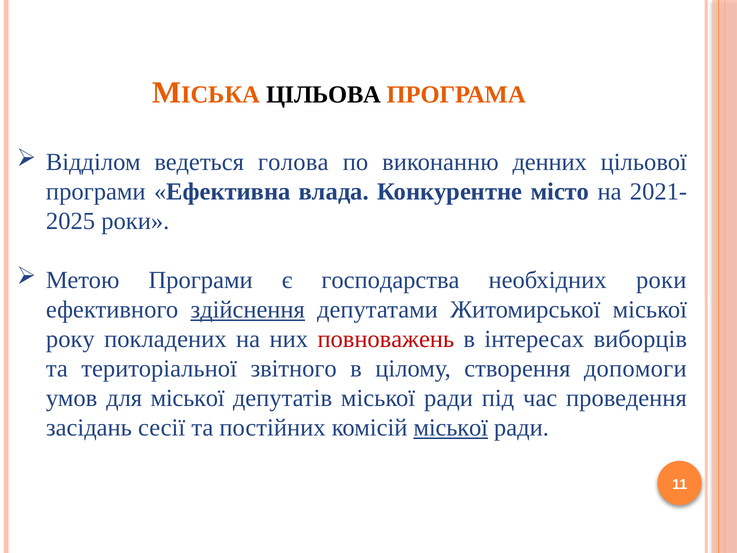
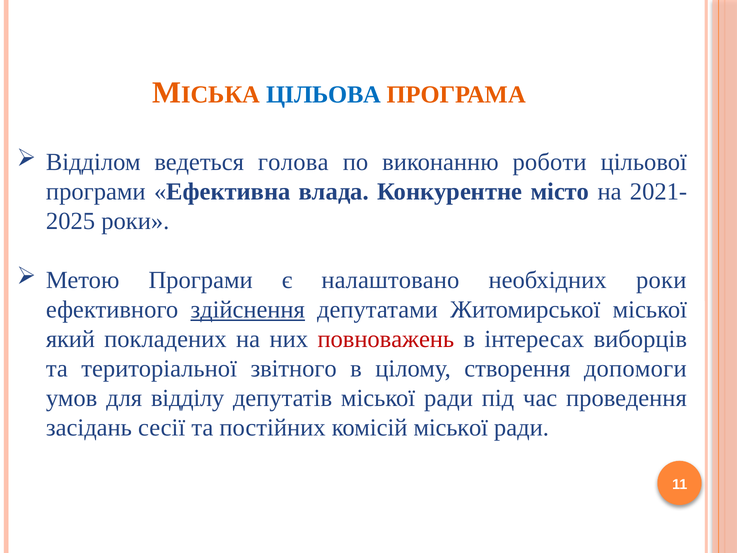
ЦІЛЬОВА colour: black -> blue (324, 95)
денних: денних -> роботи (550, 162)
господарства: господарства -> налаштовано (390, 280)
року: року -> який (70, 339)
для міської: міської -> відділу (188, 398)
міської underline: present -> none (451, 427)
